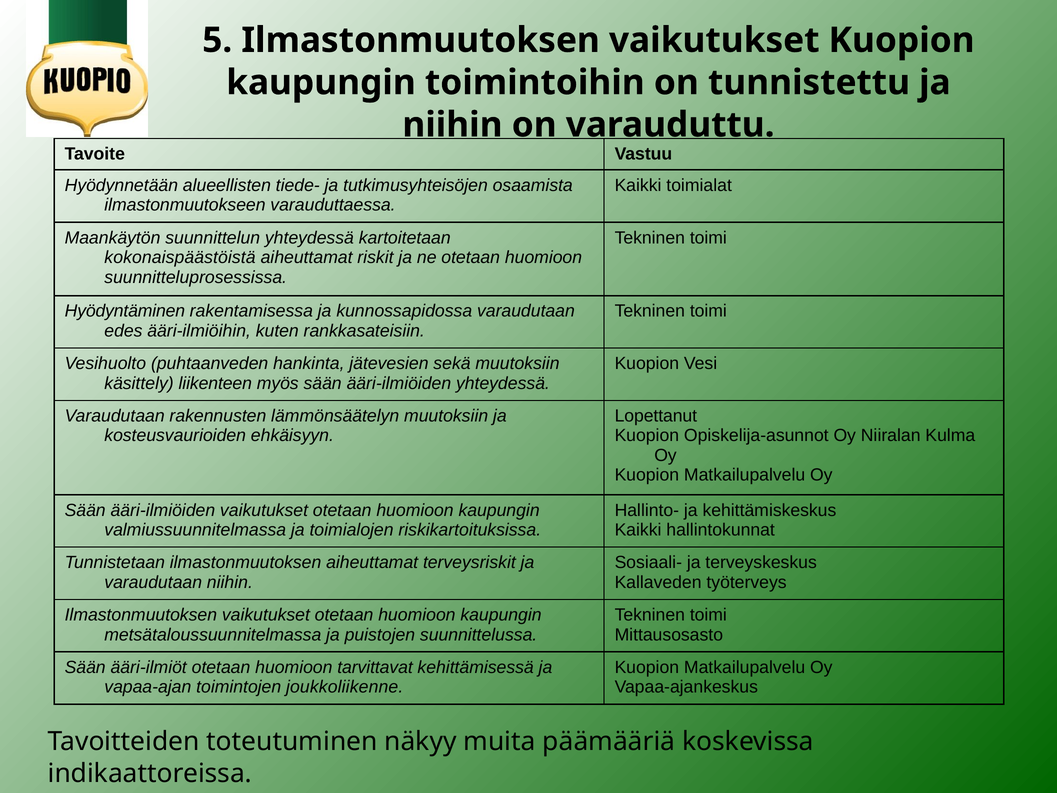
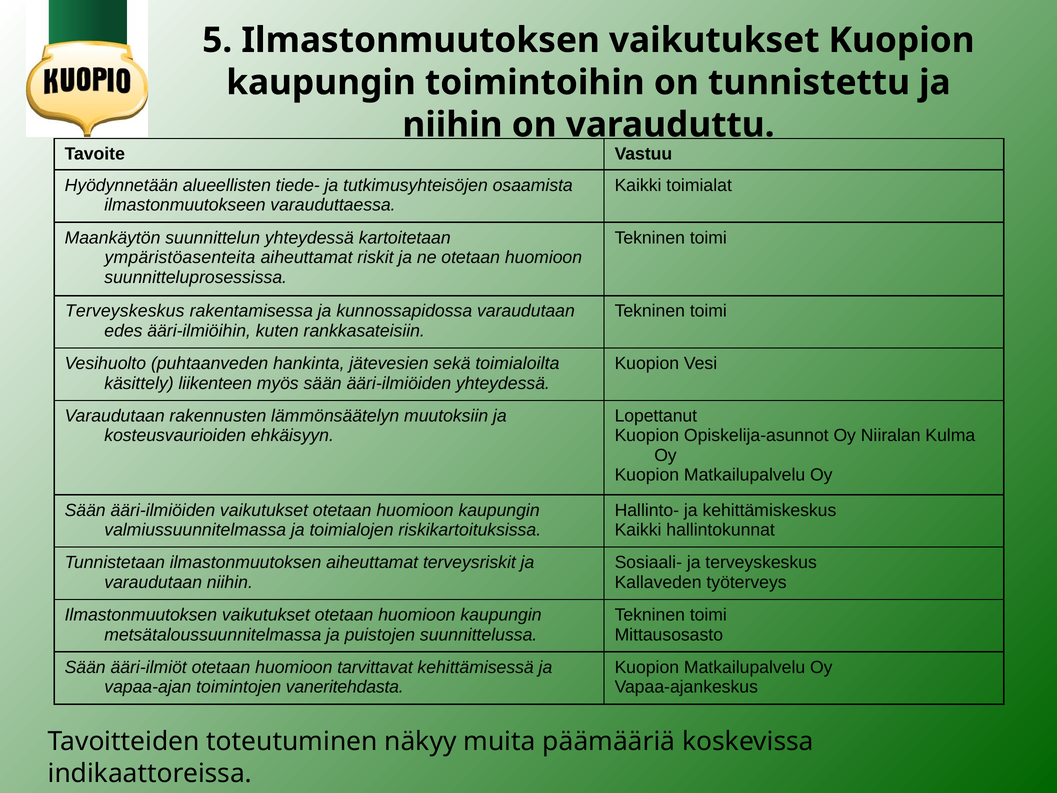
kokonaispäästöistä: kokonaispäästöistä -> ympäristöasenteita (180, 257)
Hyödyntäminen: Hyödyntäminen -> Terveyskeskus (125, 311)
sekä muutoksiin: muutoksiin -> toimialoilta (517, 363)
joukkoliikenne: joukkoliikenne -> vaneritehdasta (345, 687)
